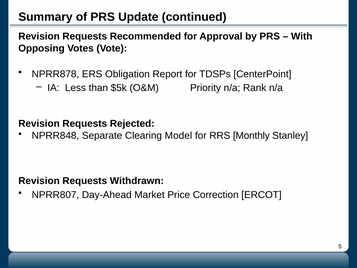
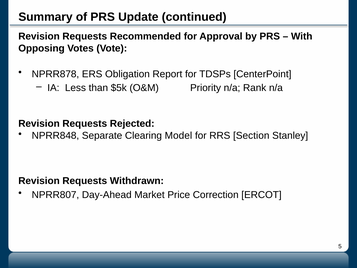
Monthly: Monthly -> Section (251, 135)
